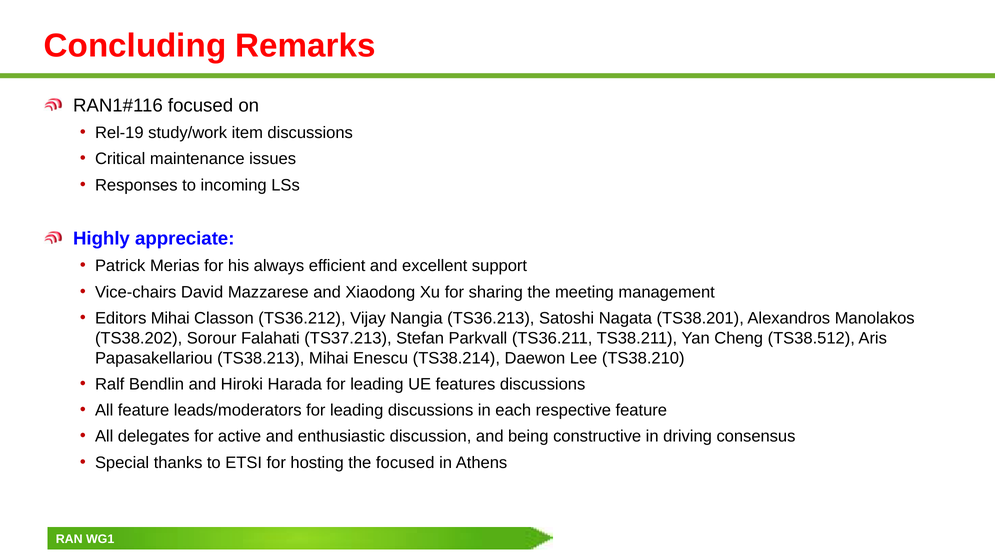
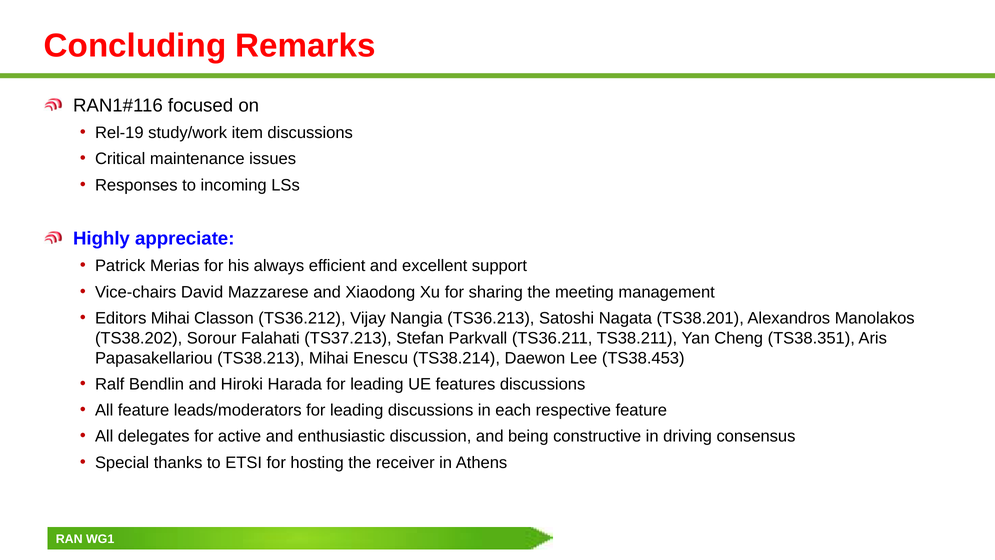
TS38.512: TS38.512 -> TS38.351 (811, 338)
TS38.210: TS38.210 -> TS38.453 (643, 358)
the focused: focused -> receiver (405, 462)
